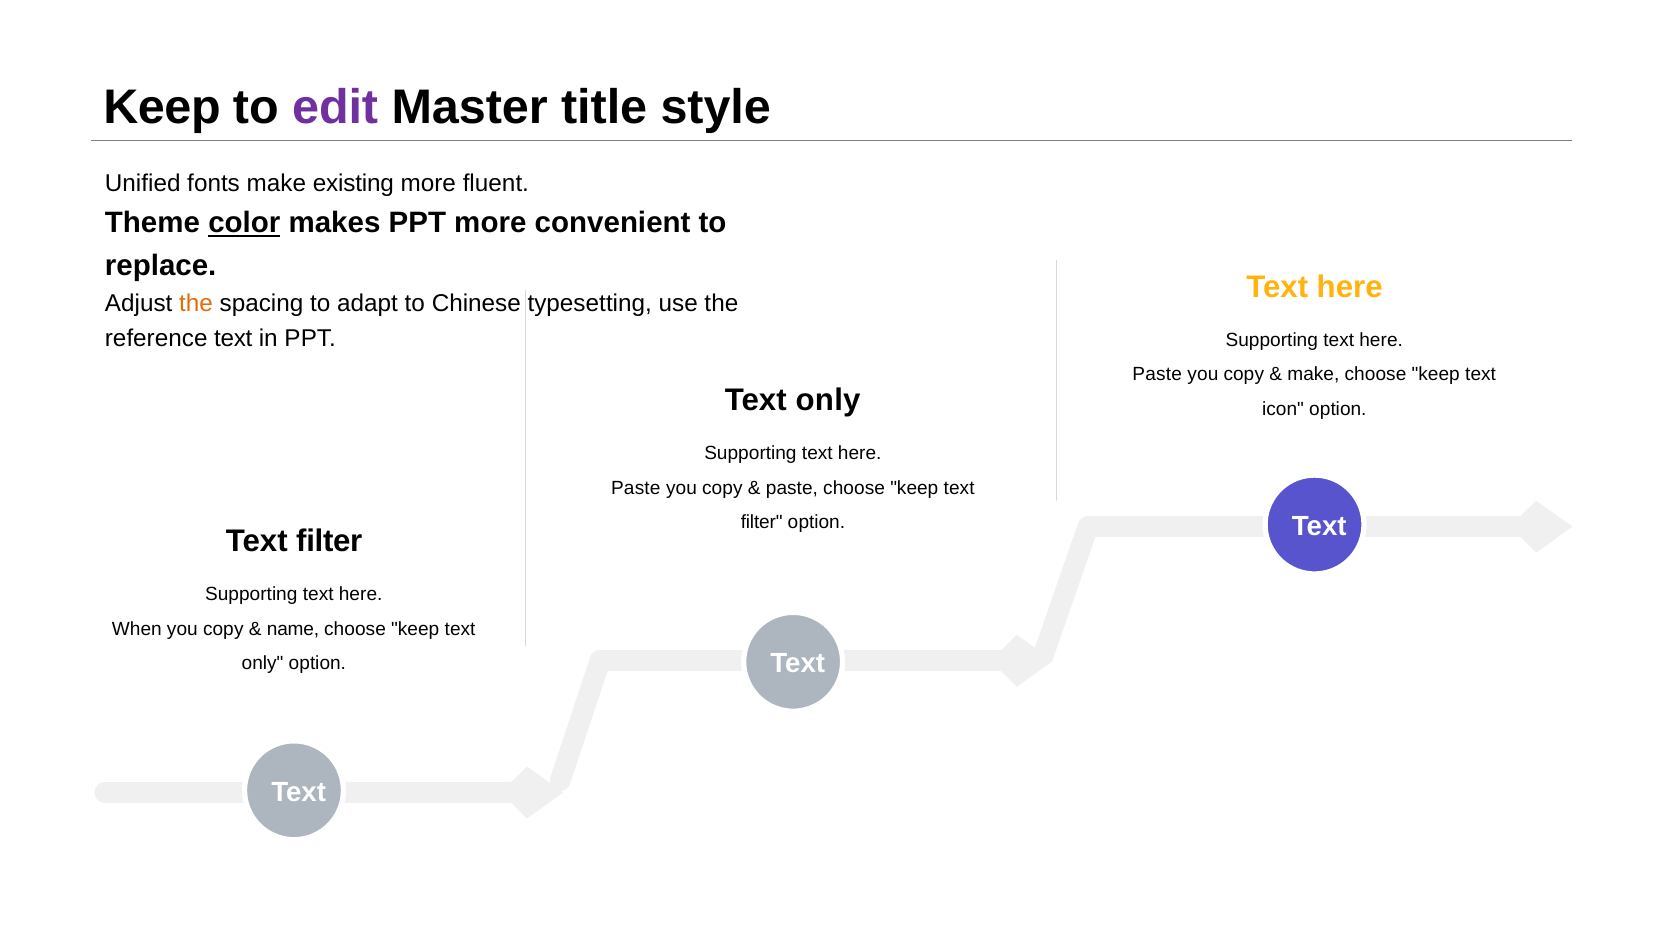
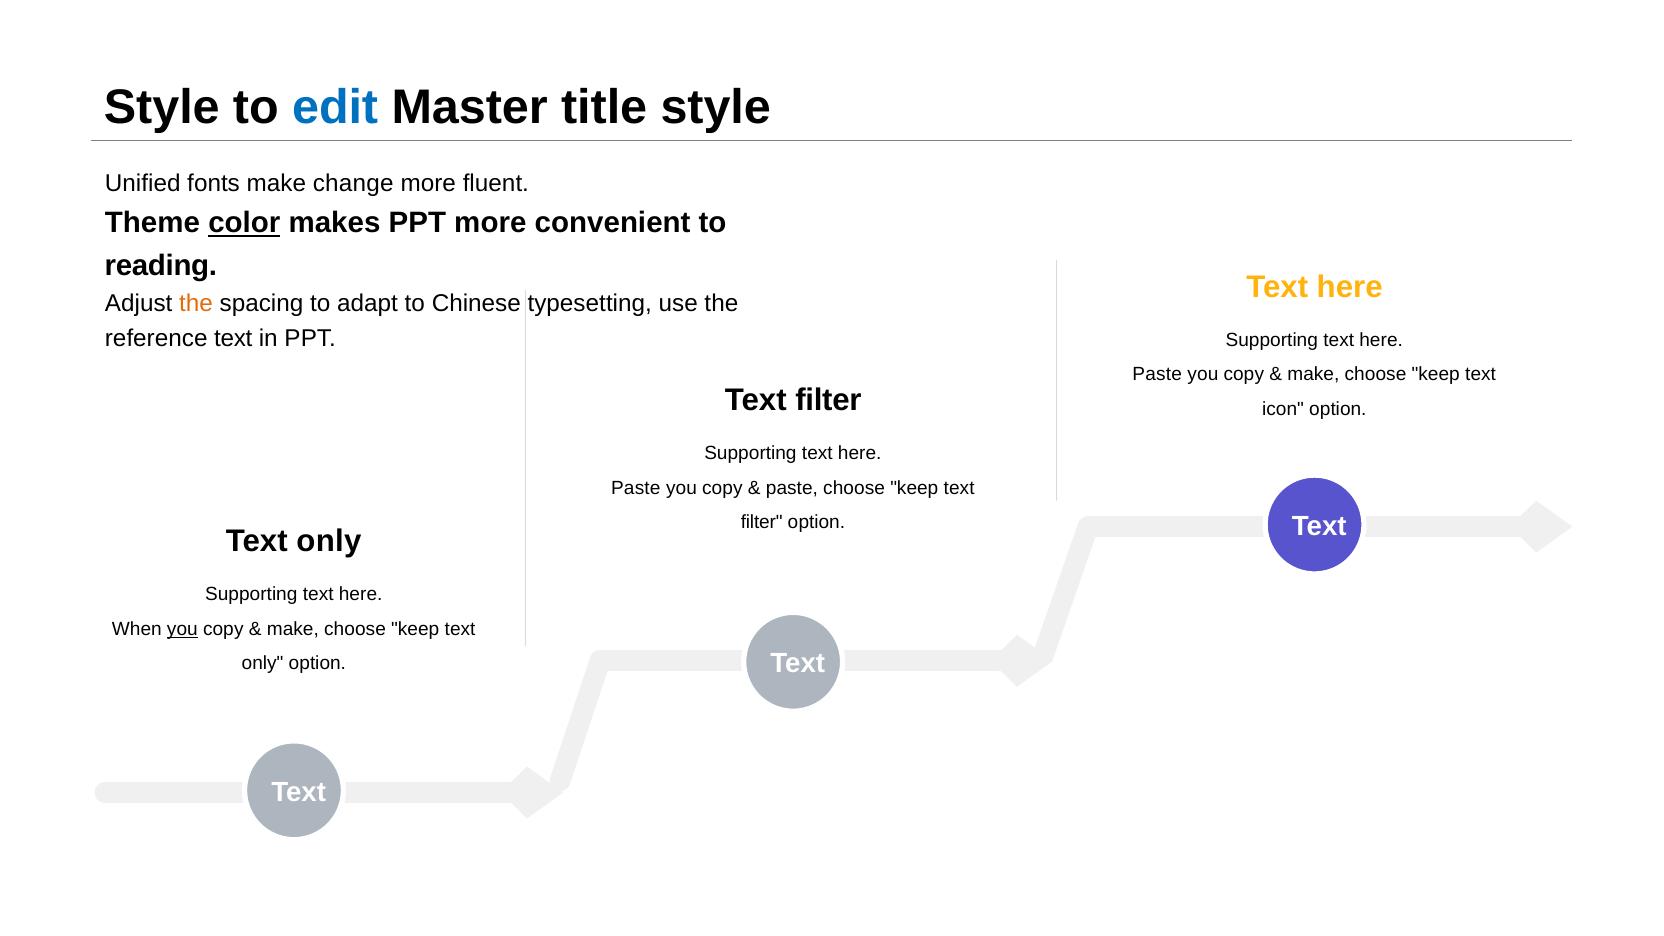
Keep: Keep -> Style (162, 108)
edit colour: purple -> blue (335, 108)
existing: existing -> change (353, 184)
replace: replace -> reading (161, 266)
only: only -> filter (828, 400)
filter: filter -> only (329, 541)
you underline: none -> present (182, 629)
name: name -> make (293, 629)
